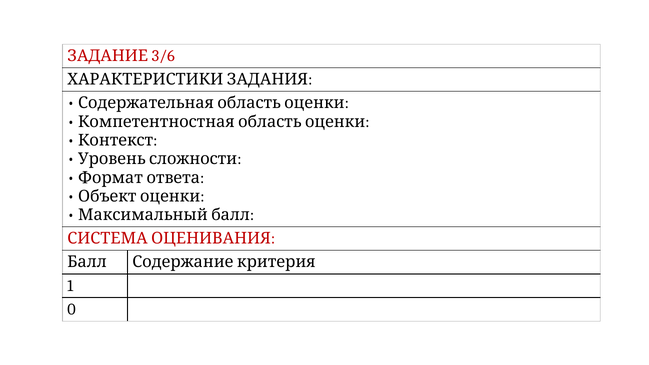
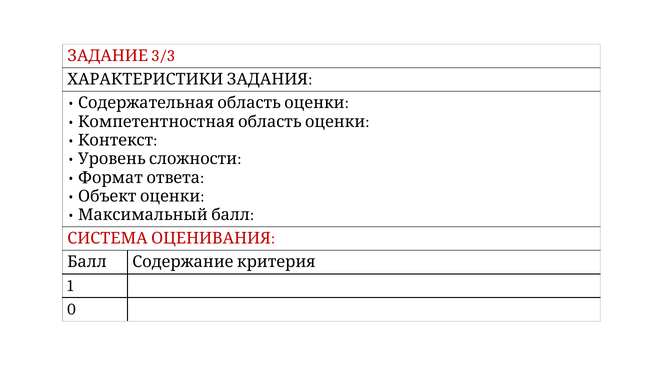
3/6: 3/6 -> 3/3 (163, 56)
